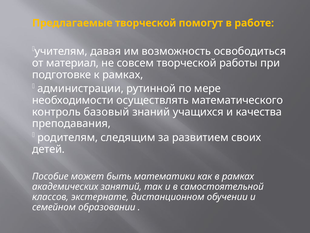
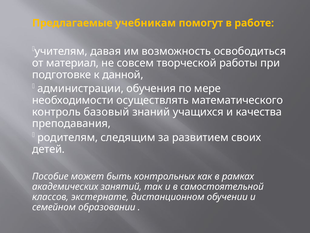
Предлагаемые творческой: творческой -> учебникам (146, 23)
к рамках: рамках -> данной (123, 75)
рутинной: рутинной -> обучения (151, 88)
математики: математики -> контрольных (165, 176)
